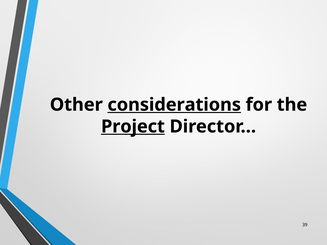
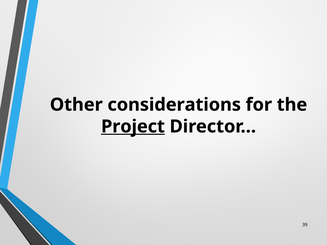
considerations underline: present -> none (174, 105)
